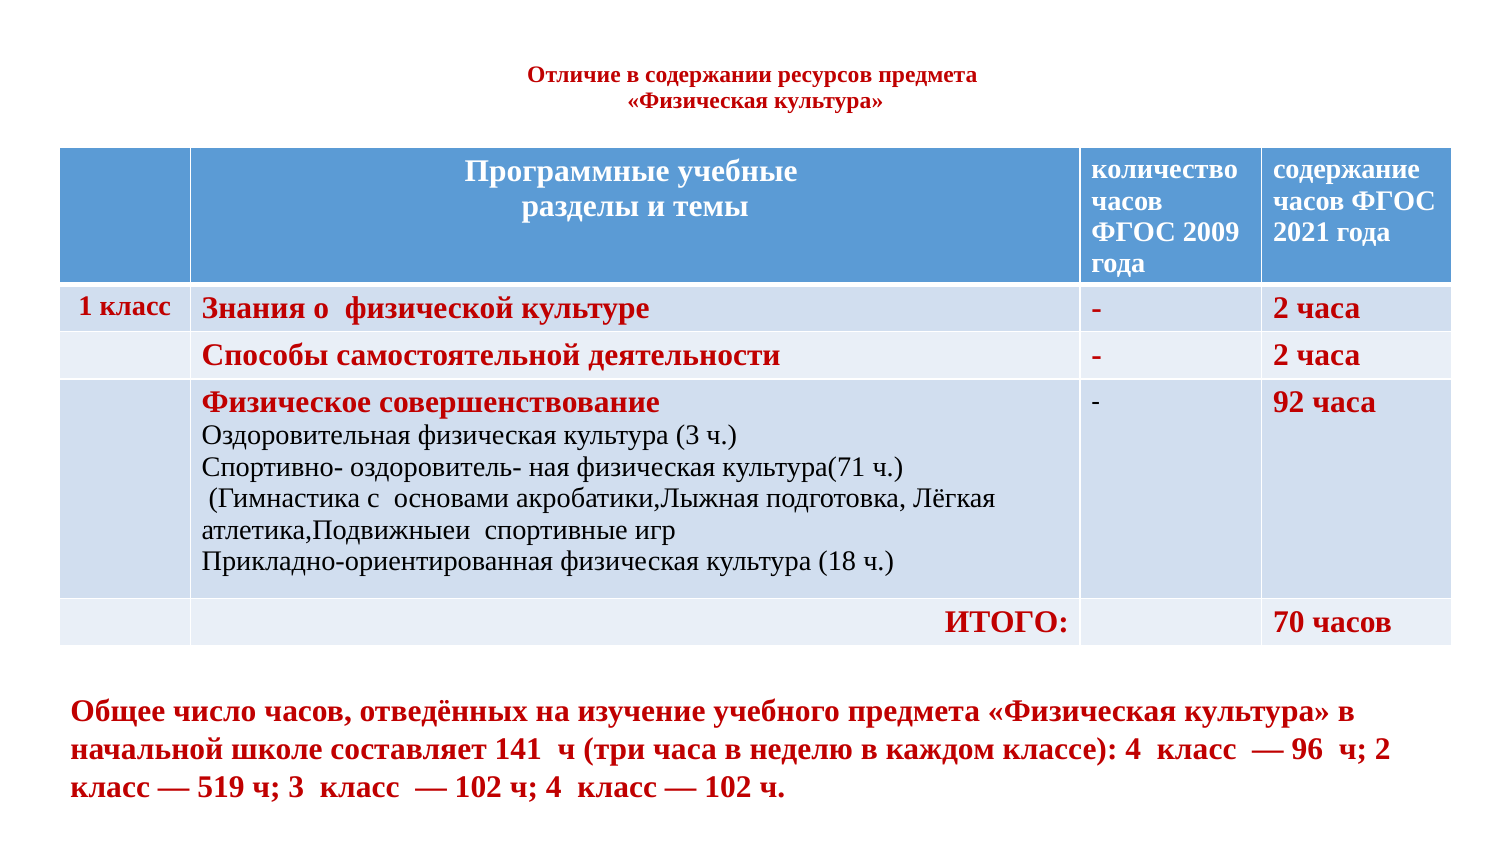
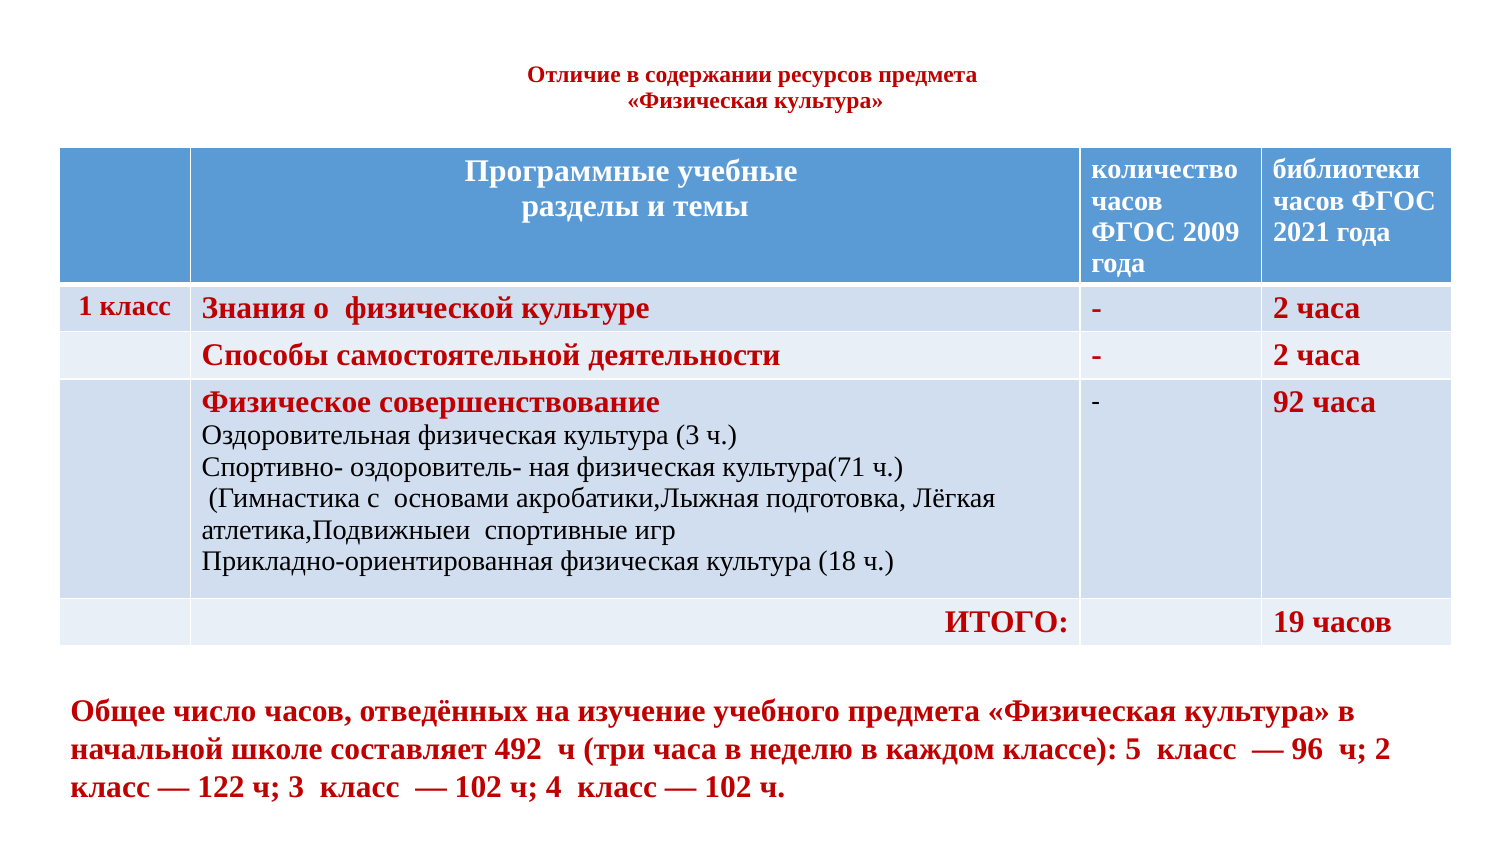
содержание: содержание -> библиотеки (1346, 169)
70: 70 -> 19 (1289, 622)
141: 141 -> 492 (518, 749)
классе 4: 4 -> 5 (1133, 749)
519: 519 -> 122 (221, 787)
